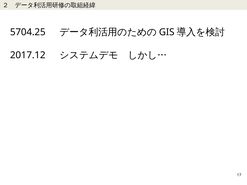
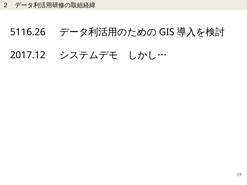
5704.25: 5704.25 -> 5116.26 (28, 32)
